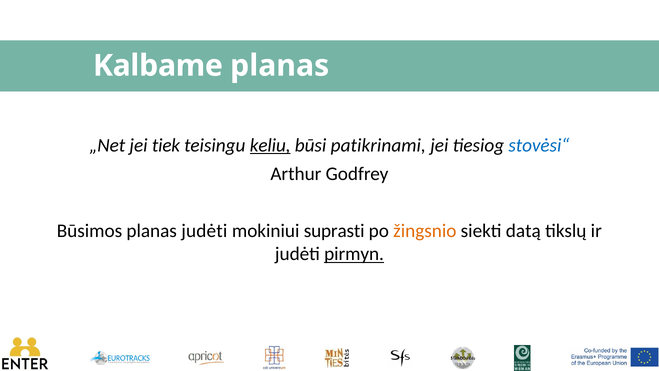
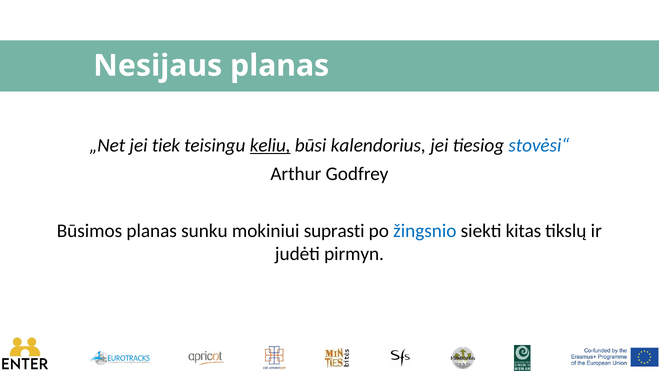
Kalbame: Kalbame -> Nesijaus (158, 66)
patikrinami: patikrinami -> kalendorius (378, 145)
planas judėti: judėti -> sunku (204, 231)
žingsnio colour: orange -> blue (425, 231)
datą: datą -> kitas (523, 231)
pirmyn underline: present -> none (354, 254)
